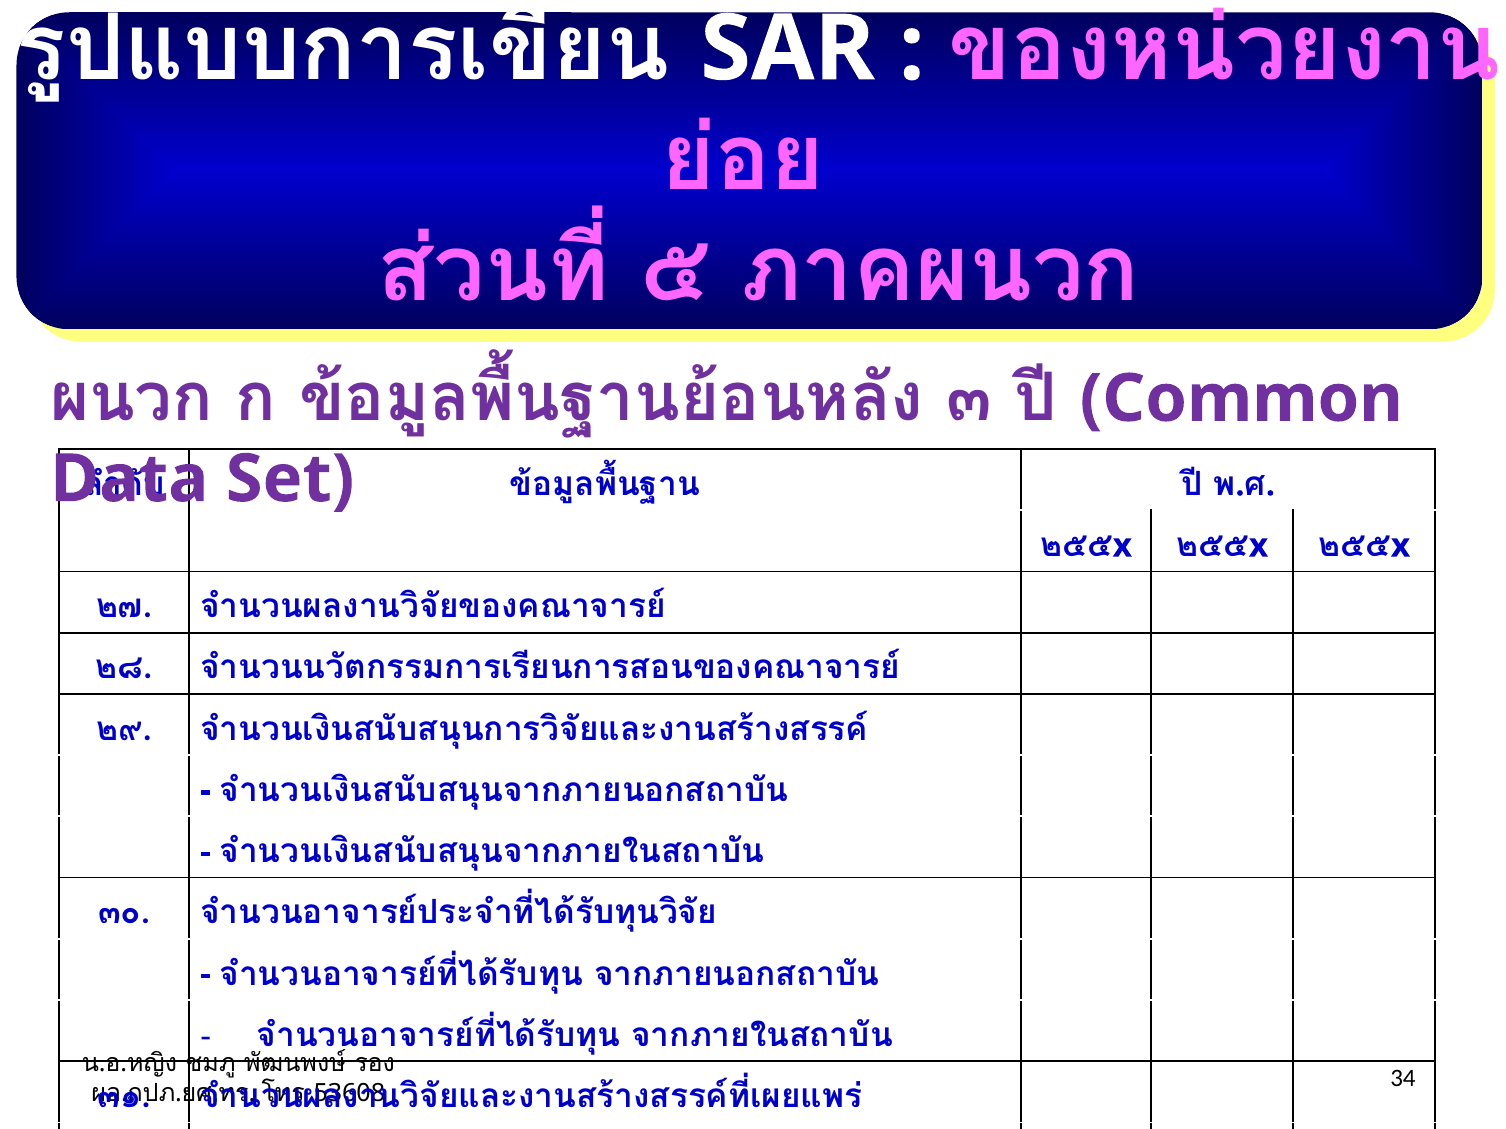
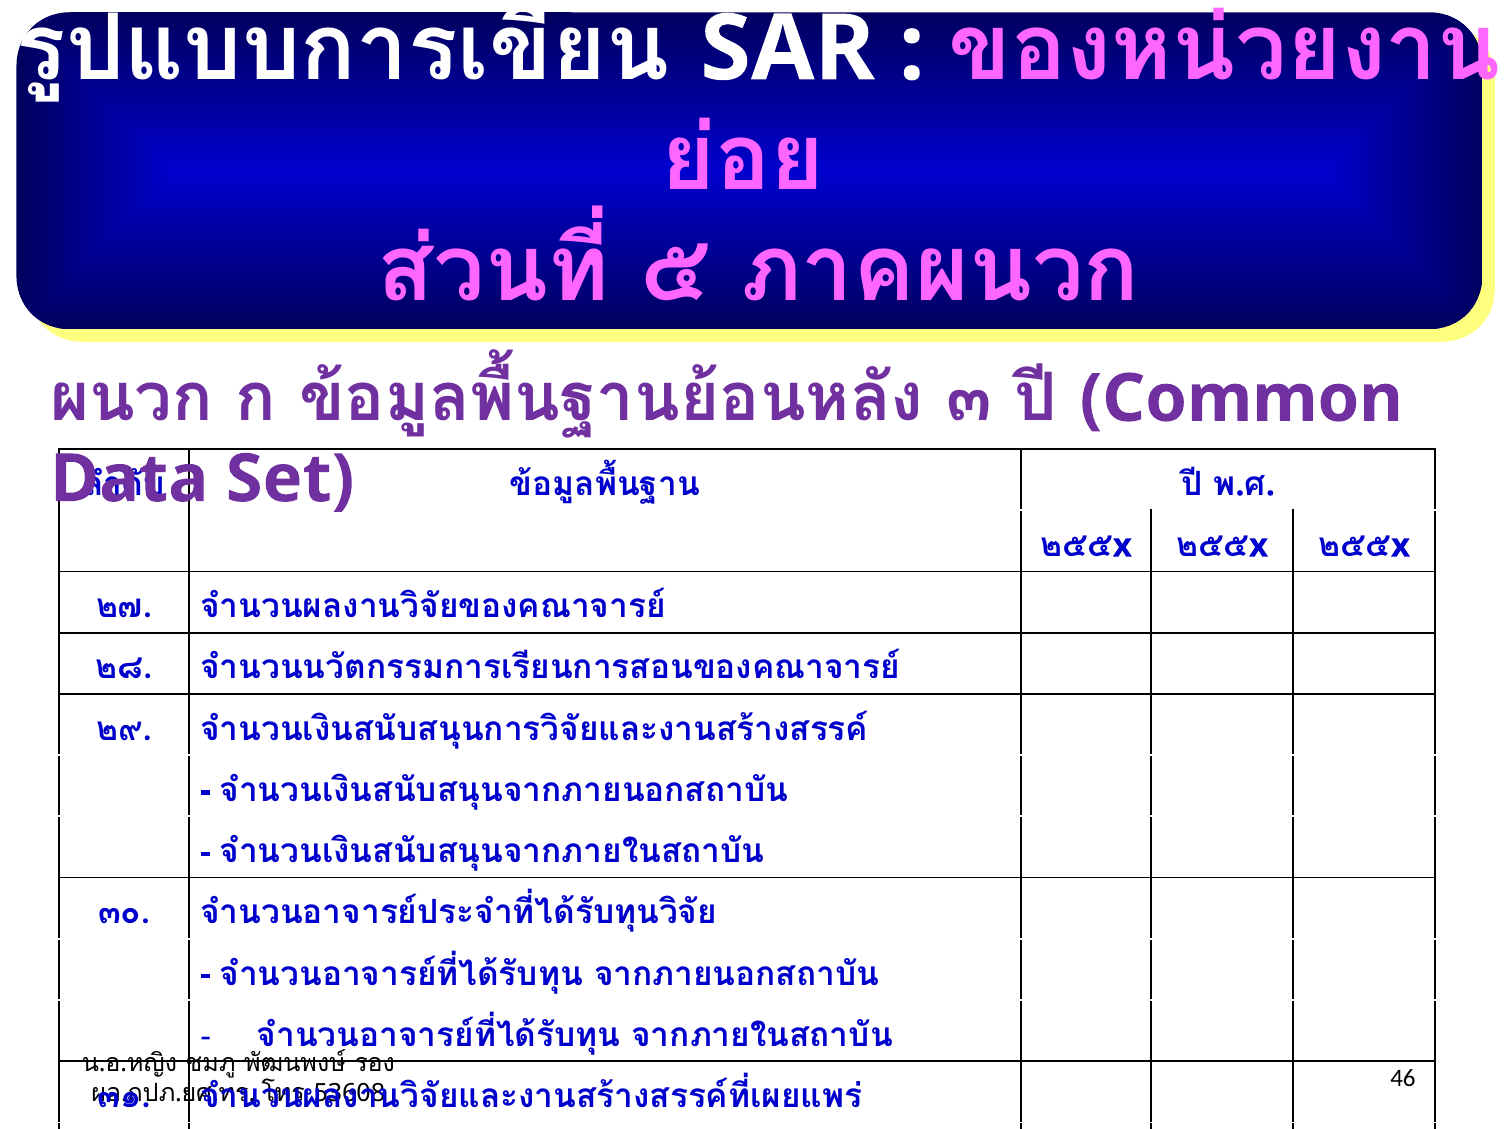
34: 34 -> 46 (1403, 1078)
